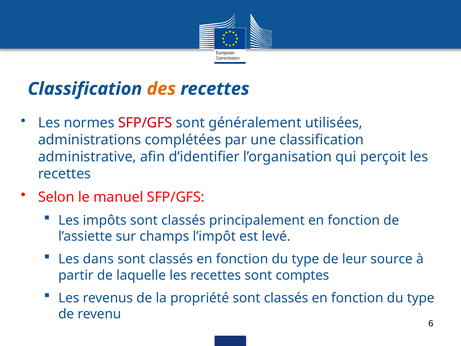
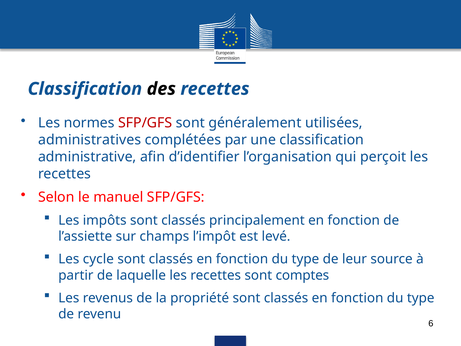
des colour: orange -> black (161, 89)
administrations: administrations -> administratives (90, 140)
dans: dans -> cycle (98, 259)
